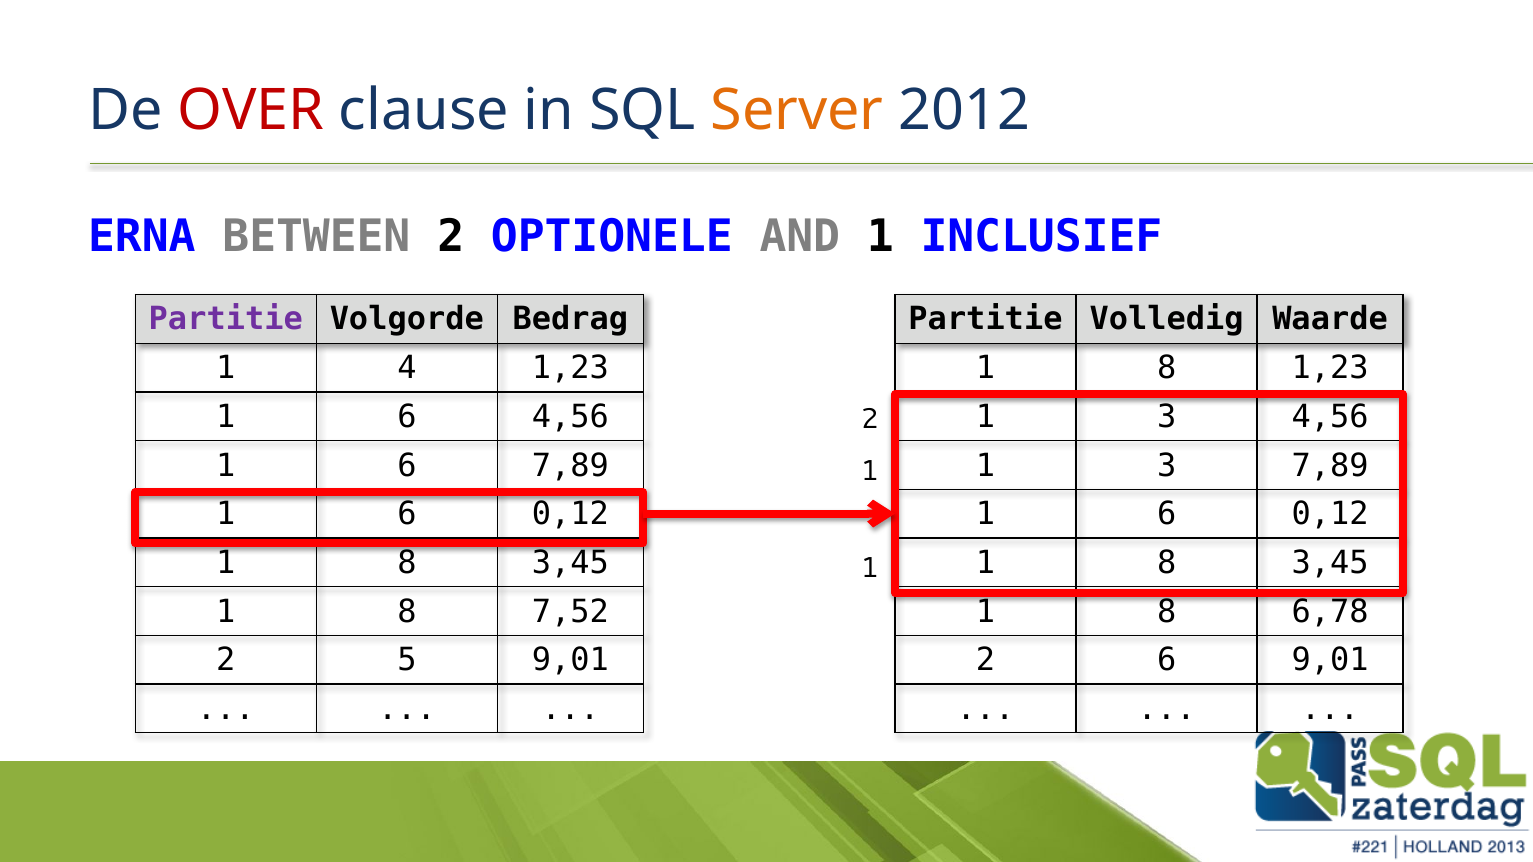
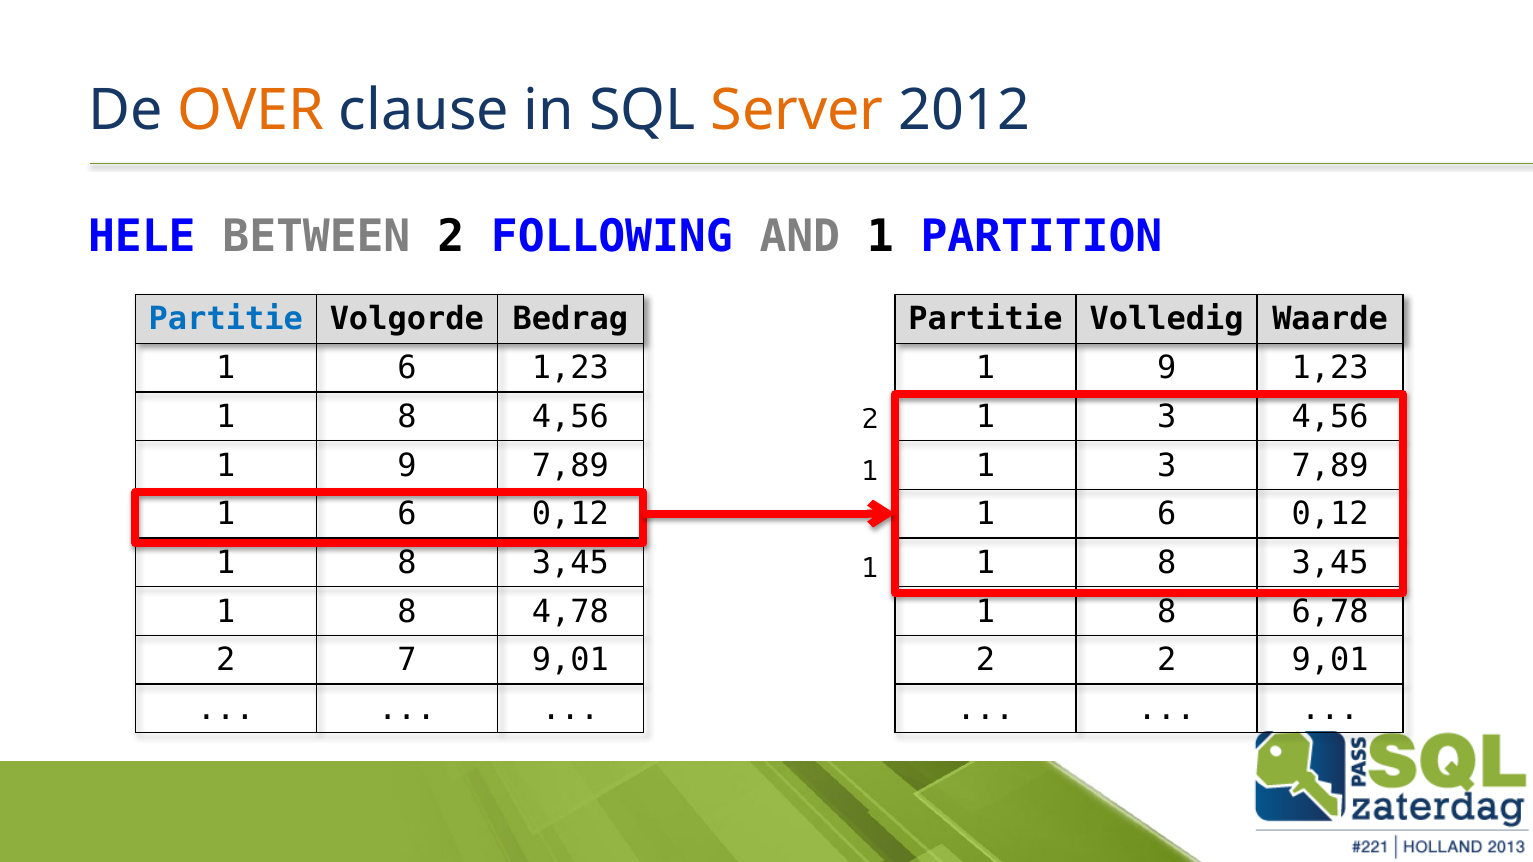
OVER colour: red -> orange (251, 110)
ERNA: ERNA -> HELE (142, 237)
OPTIONELE: OPTIONELE -> FOLLOWING (612, 237)
INCLUSIEF: INCLUSIEF -> PARTITION (1041, 237)
Partitie colour: purple -> blue (226, 320)
4: 4 -> 6 (407, 368)
8: 8 -> 9 (1167, 368)
6: 6 -> 8 (407, 417)
6: 6 -> 9 (407, 466)
7,52: 7,52 -> 4,78 (570, 612)
5: 5 -> 7 (407, 660)
2 6: 6 -> 2 (1167, 660)
